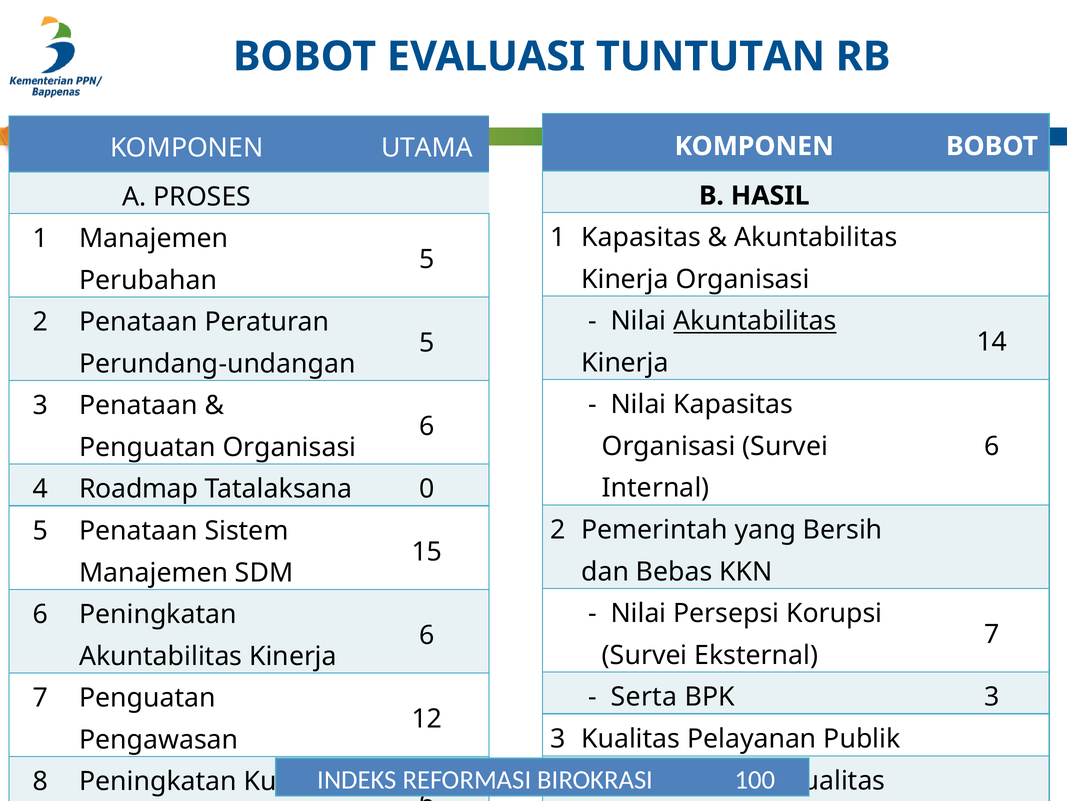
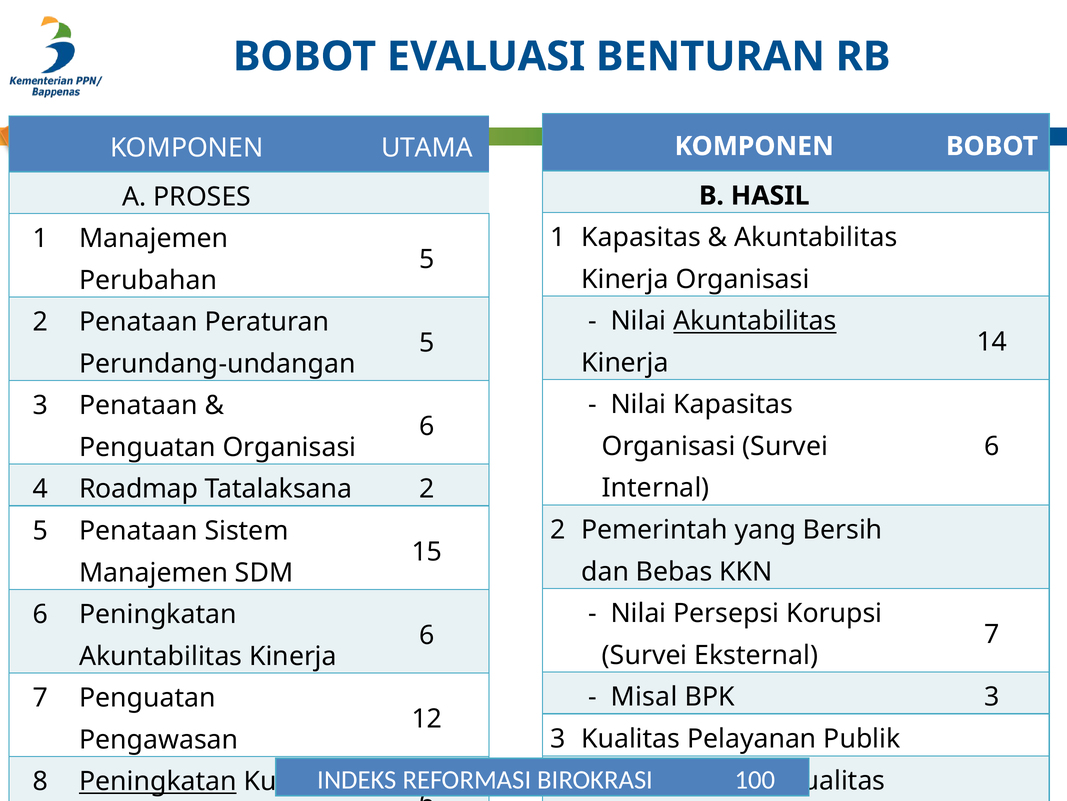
TUNTUTAN: TUNTUTAN -> BENTURAN (710, 57)
Tatalaksana 0: 0 -> 2 (427, 489)
Serta: Serta -> Misal (644, 696)
Peningkatan underline: none -> present (158, 781)
